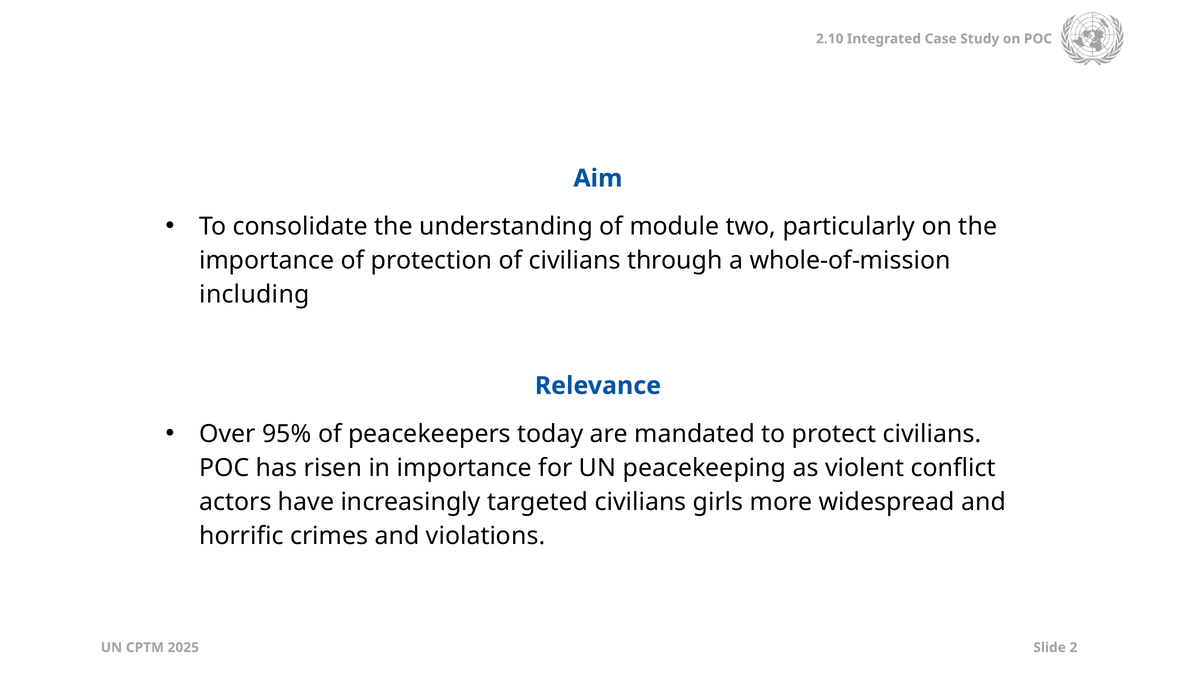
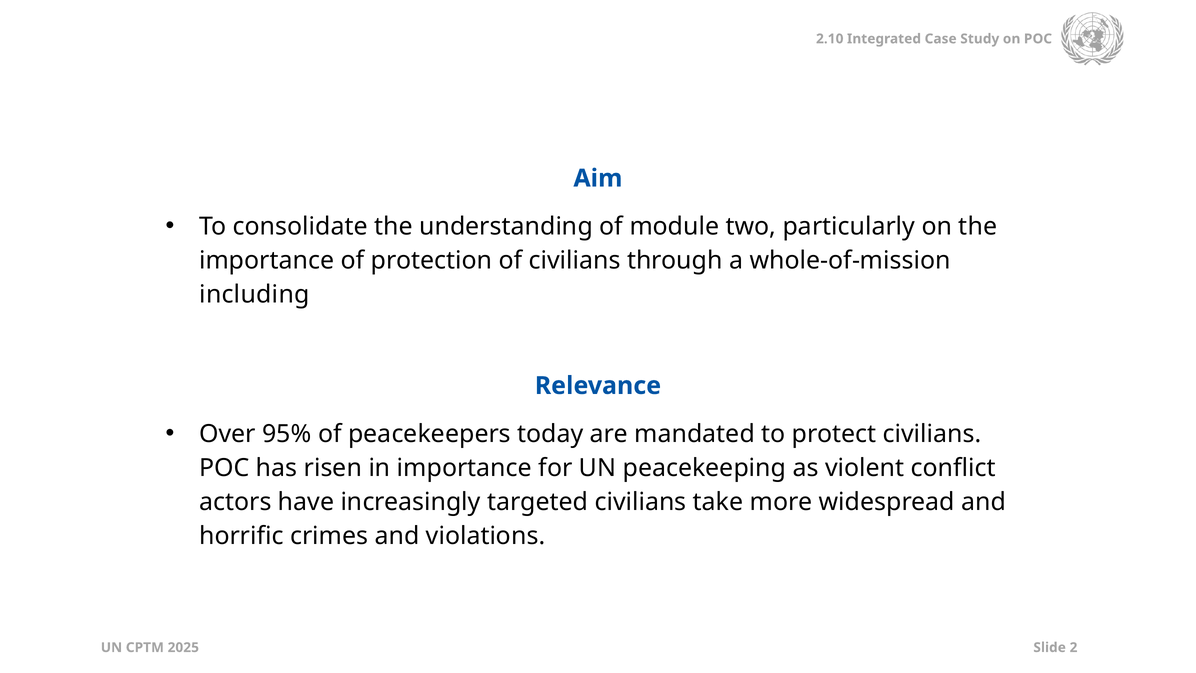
girls: girls -> take (718, 502)
